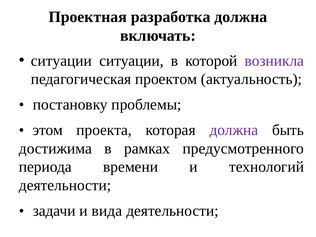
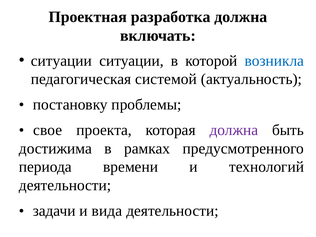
возникла colour: purple -> blue (274, 61)
проектом: проектом -> системой (166, 79)
этом: этом -> свое (48, 130)
